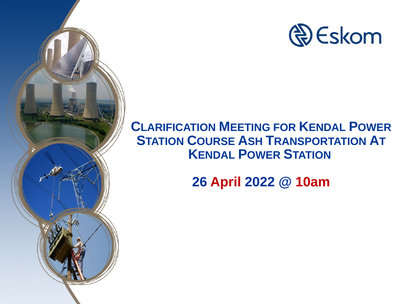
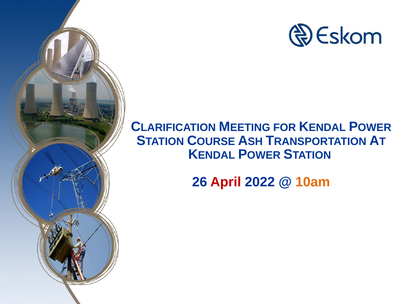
10am colour: red -> orange (313, 182)
